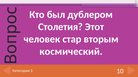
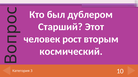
Столетия: Столетия -> Старший (60, 27)
стар: стар -> рост (72, 39)
